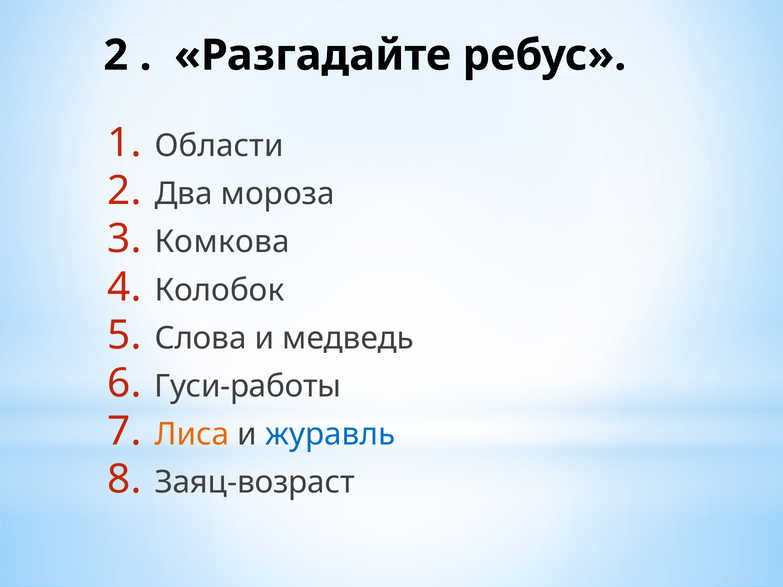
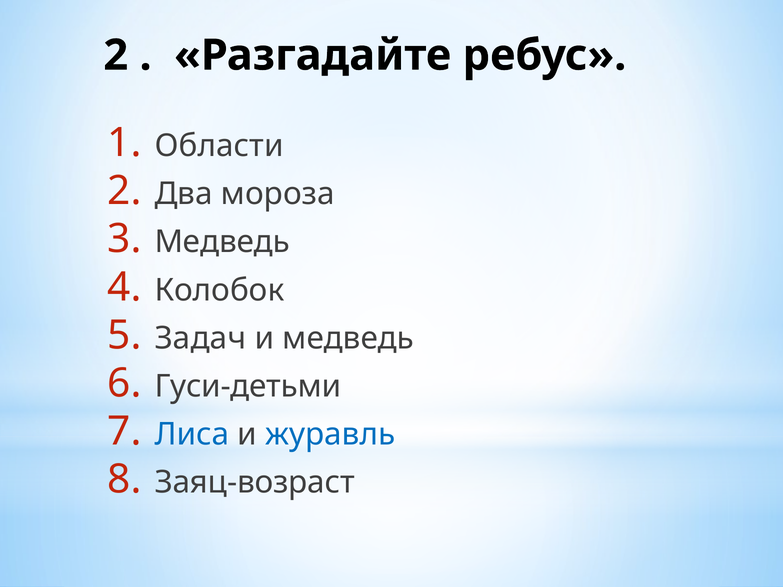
Комкова: Комкова -> Медведь (222, 242)
Слова: Слова -> Задач (200, 338)
Гуси-работы: Гуси-работы -> Гуси-детьми (248, 386)
Лиса colour: orange -> blue (192, 435)
